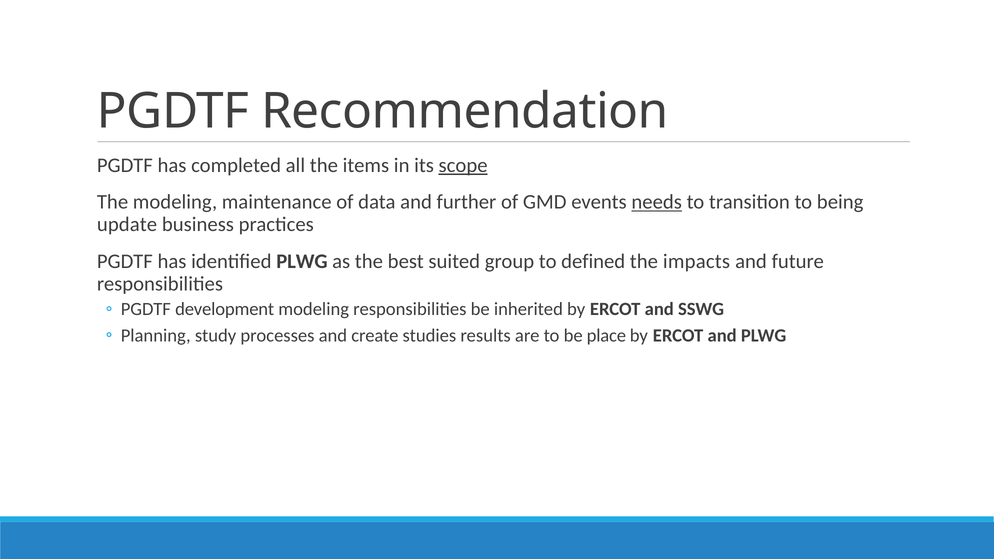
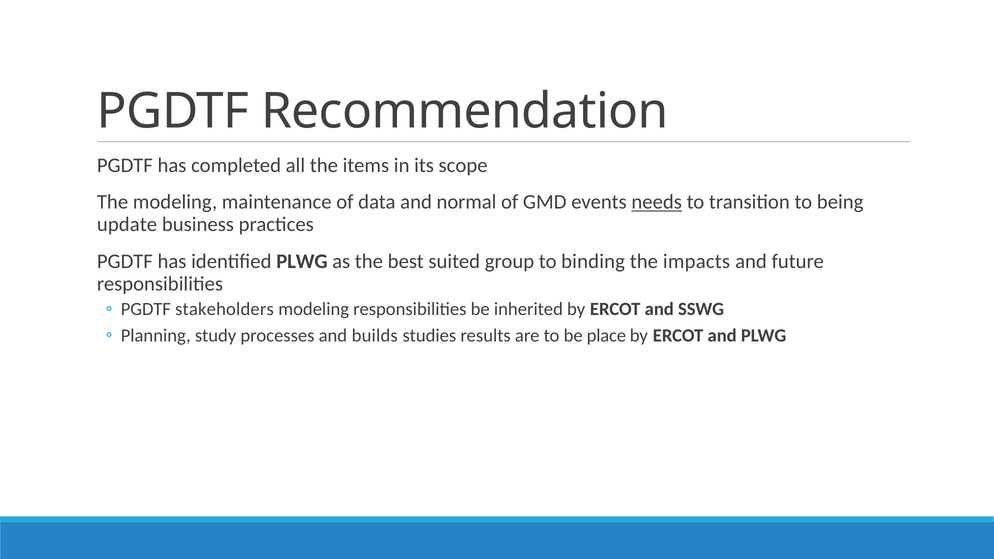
scope underline: present -> none (463, 165)
further: further -> normal (466, 202)
defined: defined -> binding (593, 261)
development: development -> stakeholders (225, 309)
create: create -> builds (375, 336)
